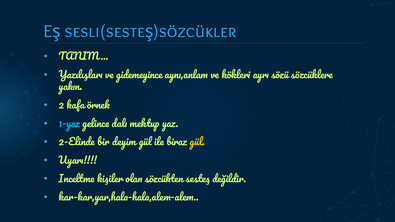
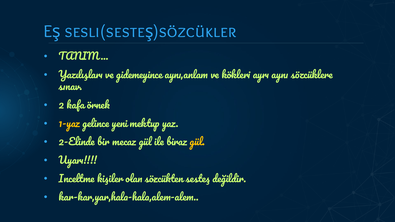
sözü: sözü -> aynı (280, 75)
yakın: yakın -> sınav (70, 87)
1-yaz colour: light blue -> yellow (69, 124)
dalı: dalı -> yeni (119, 124)
deyim: deyim -> mecaz (124, 142)
